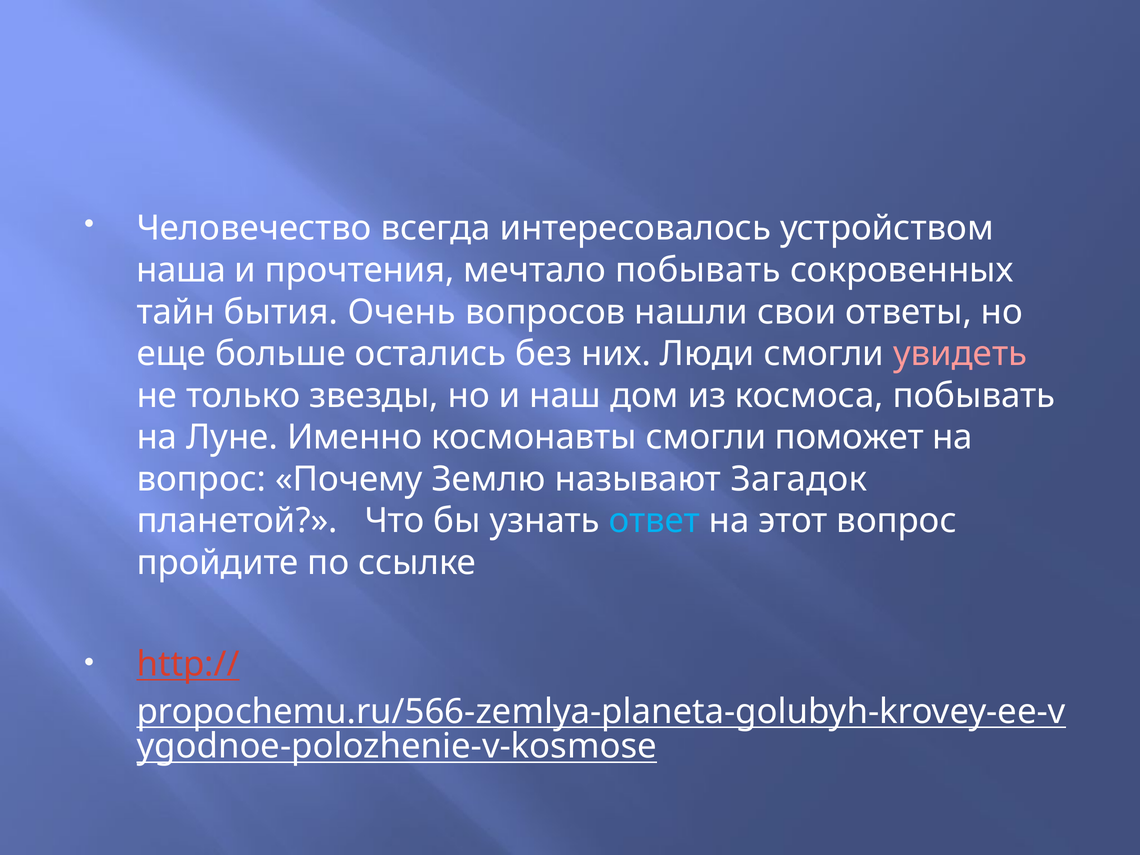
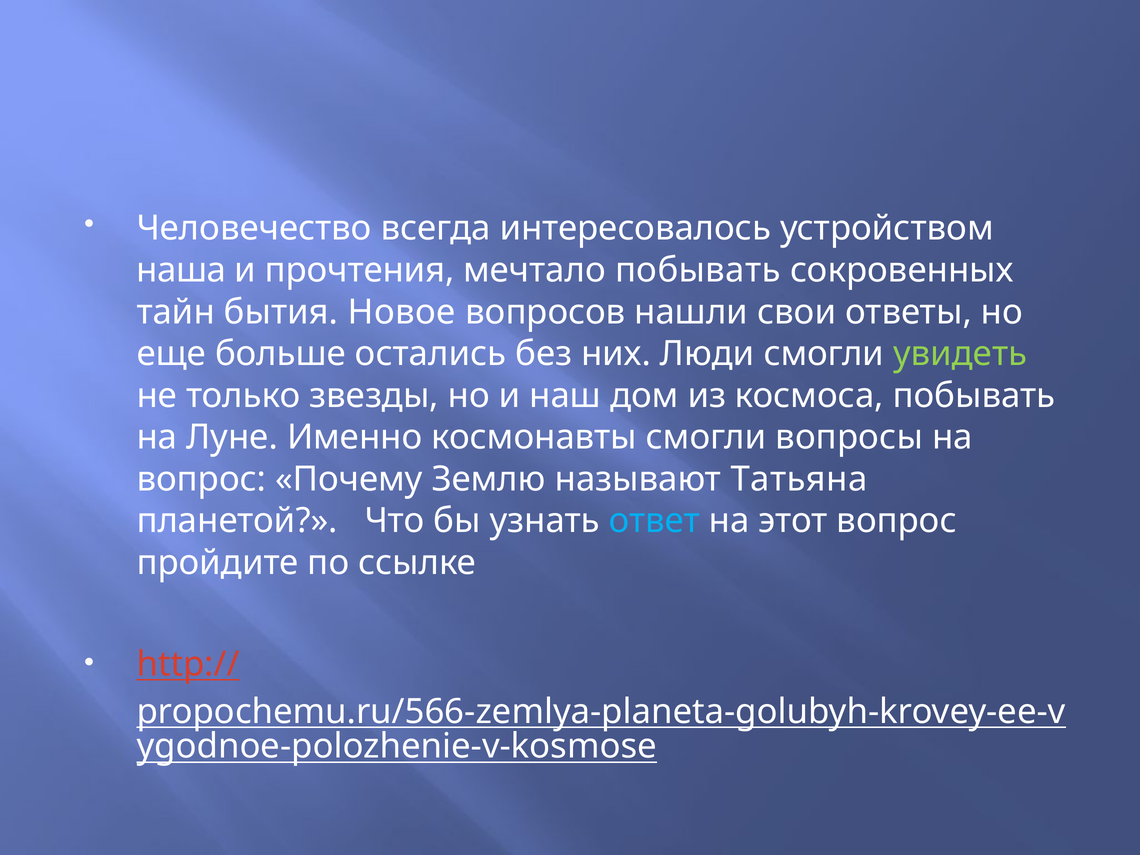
Очень: Очень -> Новое (402, 312)
увидеть colour: pink -> light green (960, 354)
поможет: поможет -> вопросы (849, 437)
Загадок: Загадок -> Татьяна (799, 479)
